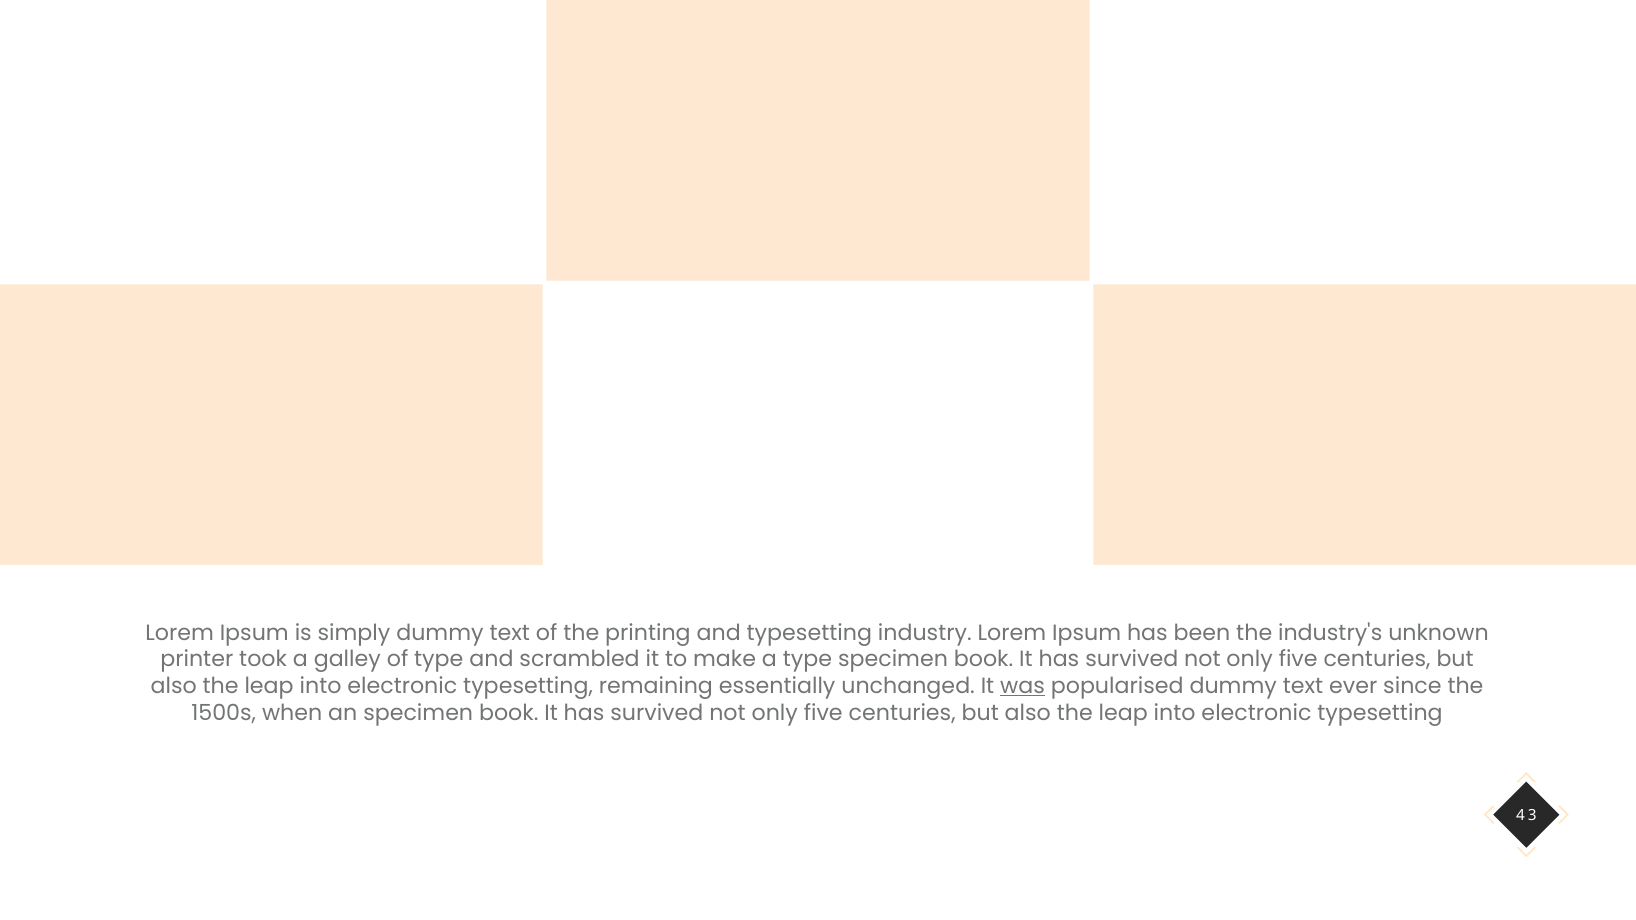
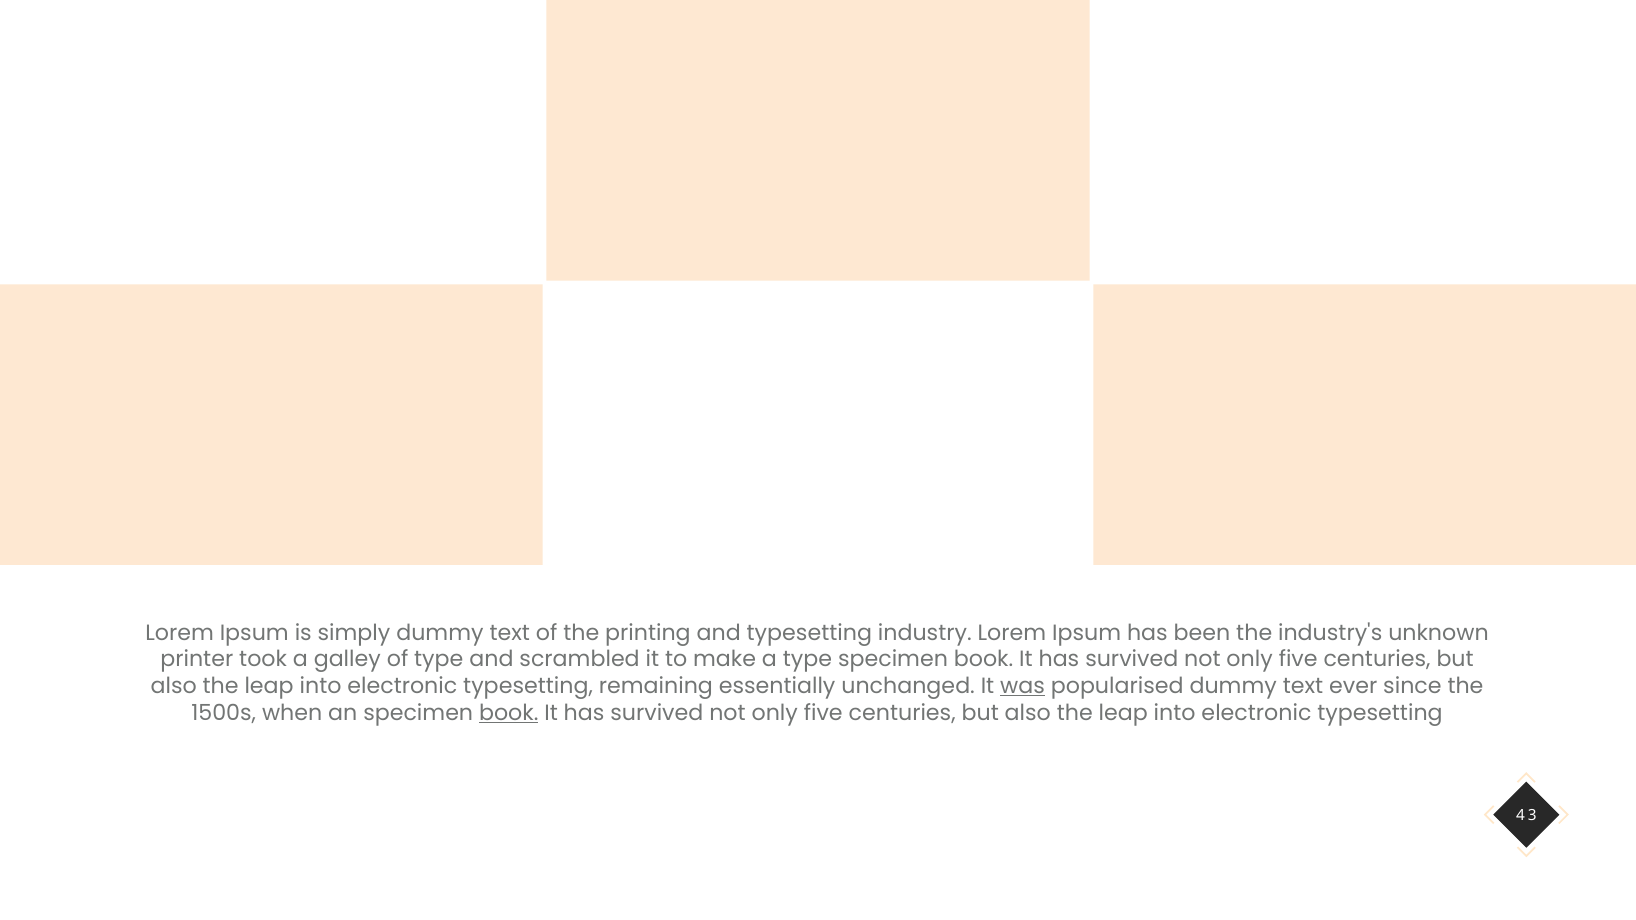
book underline: none -> present (509, 713)
